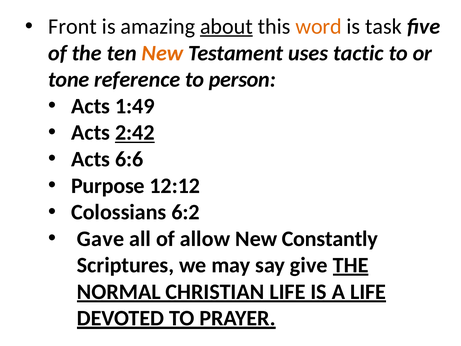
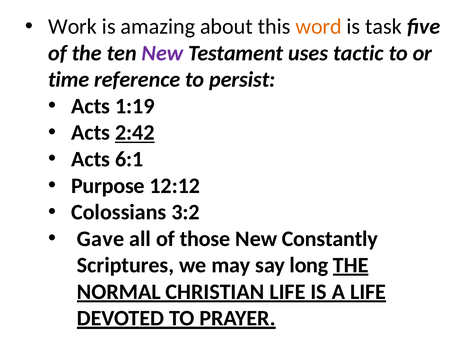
Front: Front -> Work (73, 27)
about underline: present -> none (226, 27)
New colour: orange -> purple (162, 53)
tone: tone -> time (69, 80)
person: person -> persist (242, 80)
1:49: 1:49 -> 1:19 (135, 106)
6:6: 6:6 -> 6:1 (129, 159)
6:2: 6:2 -> 3:2 (186, 212)
allow: allow -> those (205, 239)
give: give -> long (309, 265)
